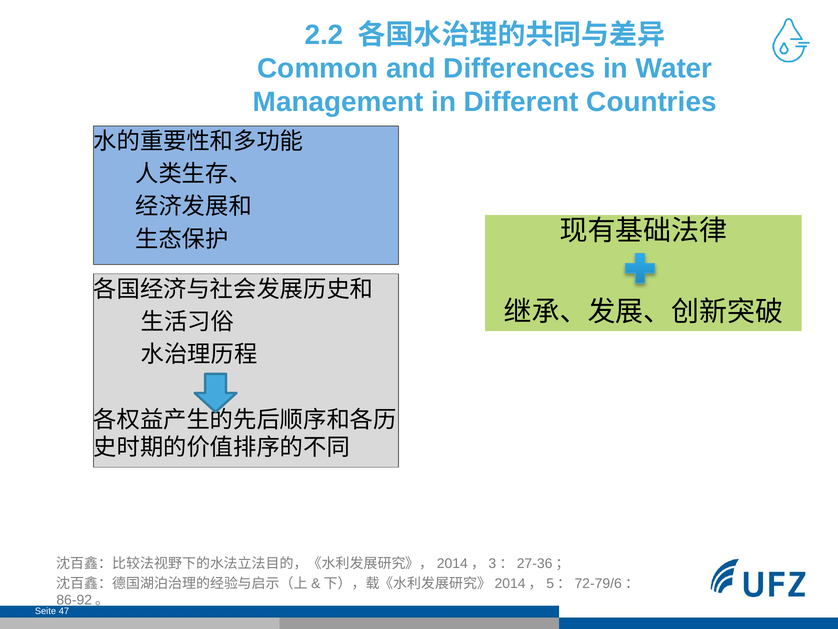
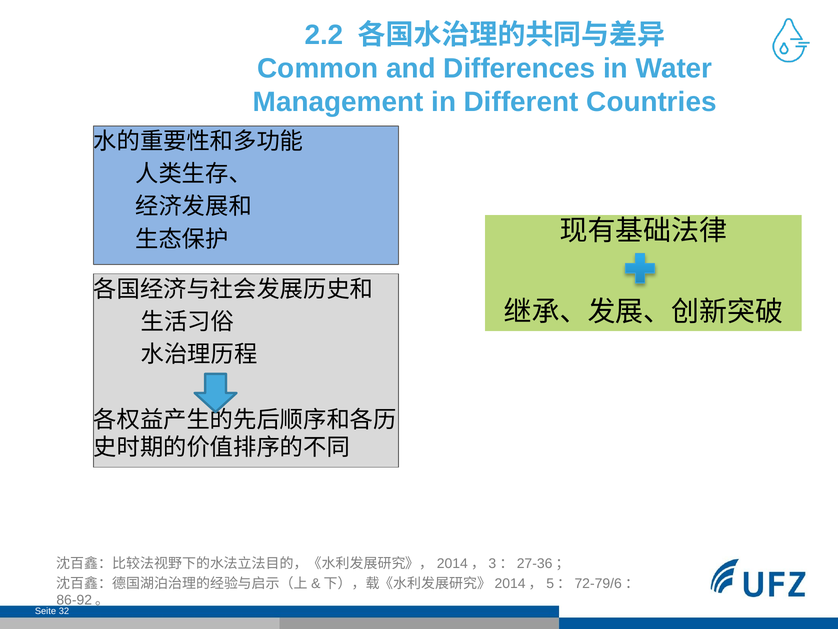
47: 47 -> 32 (64, 611)
